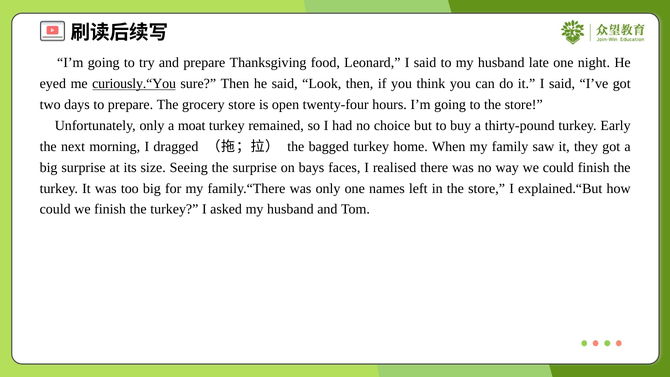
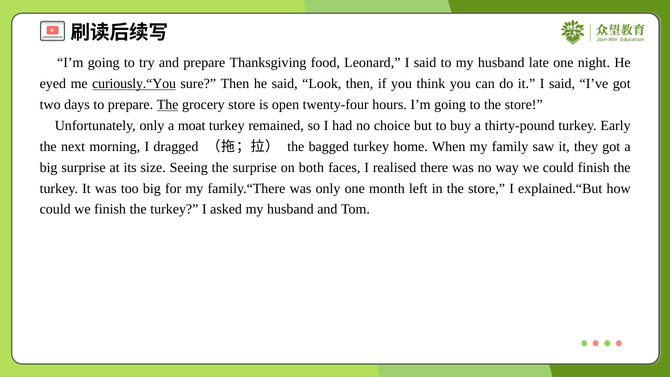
The underline: none -> present (168, 105)
bays: bays -> both (311, 167)
names: names -> month (387, 188)
